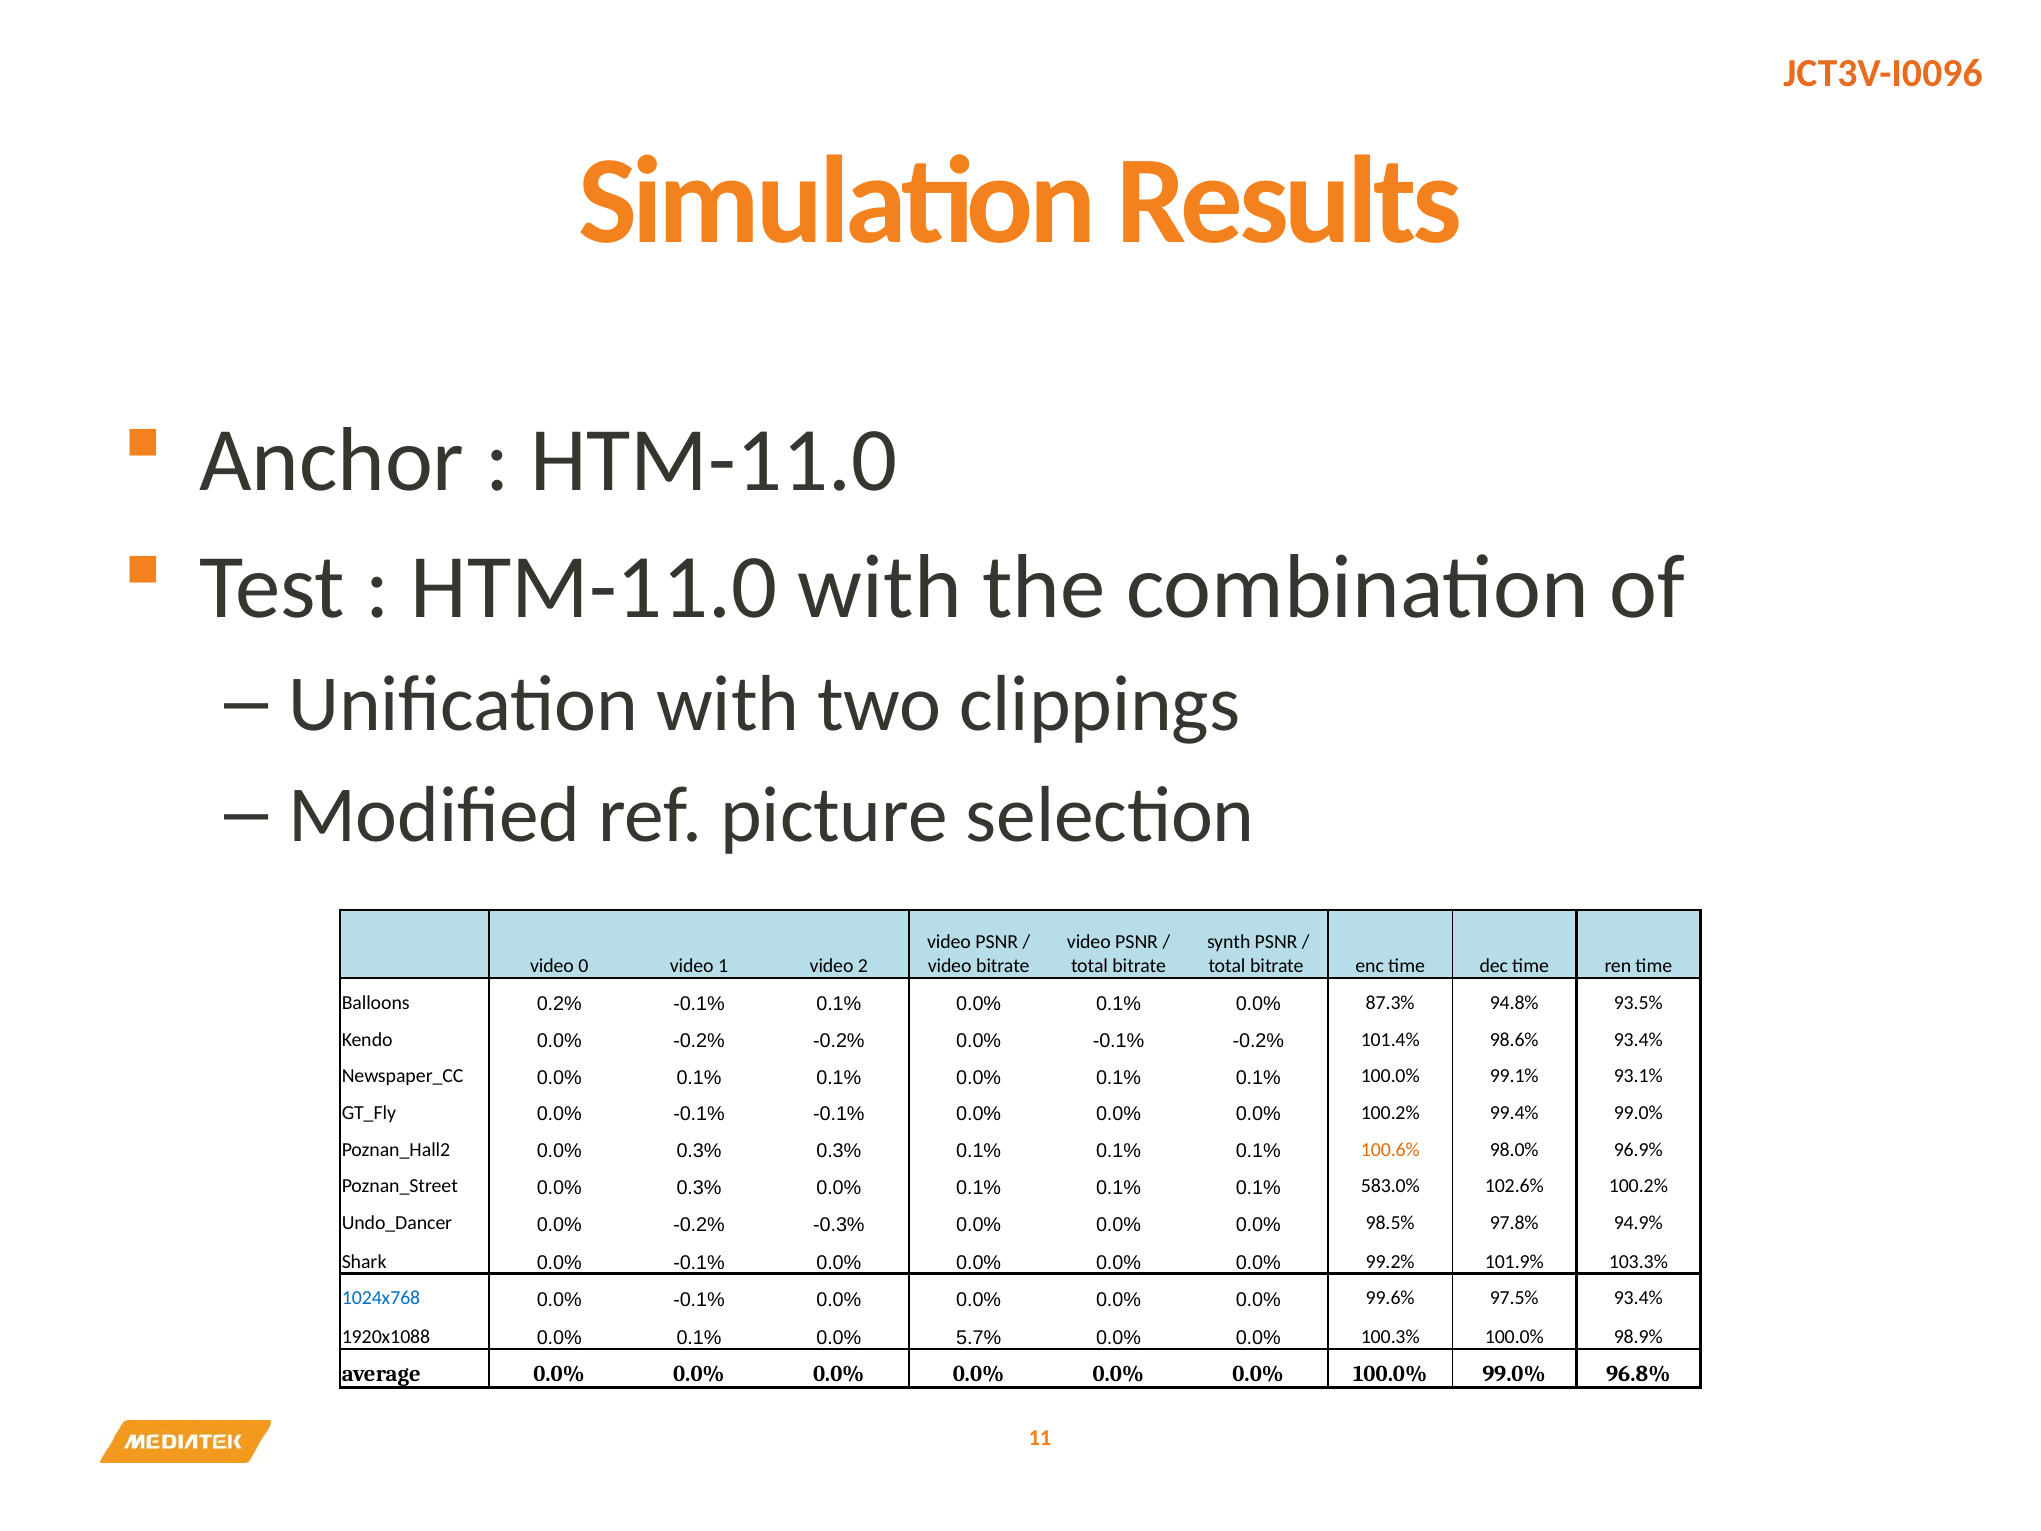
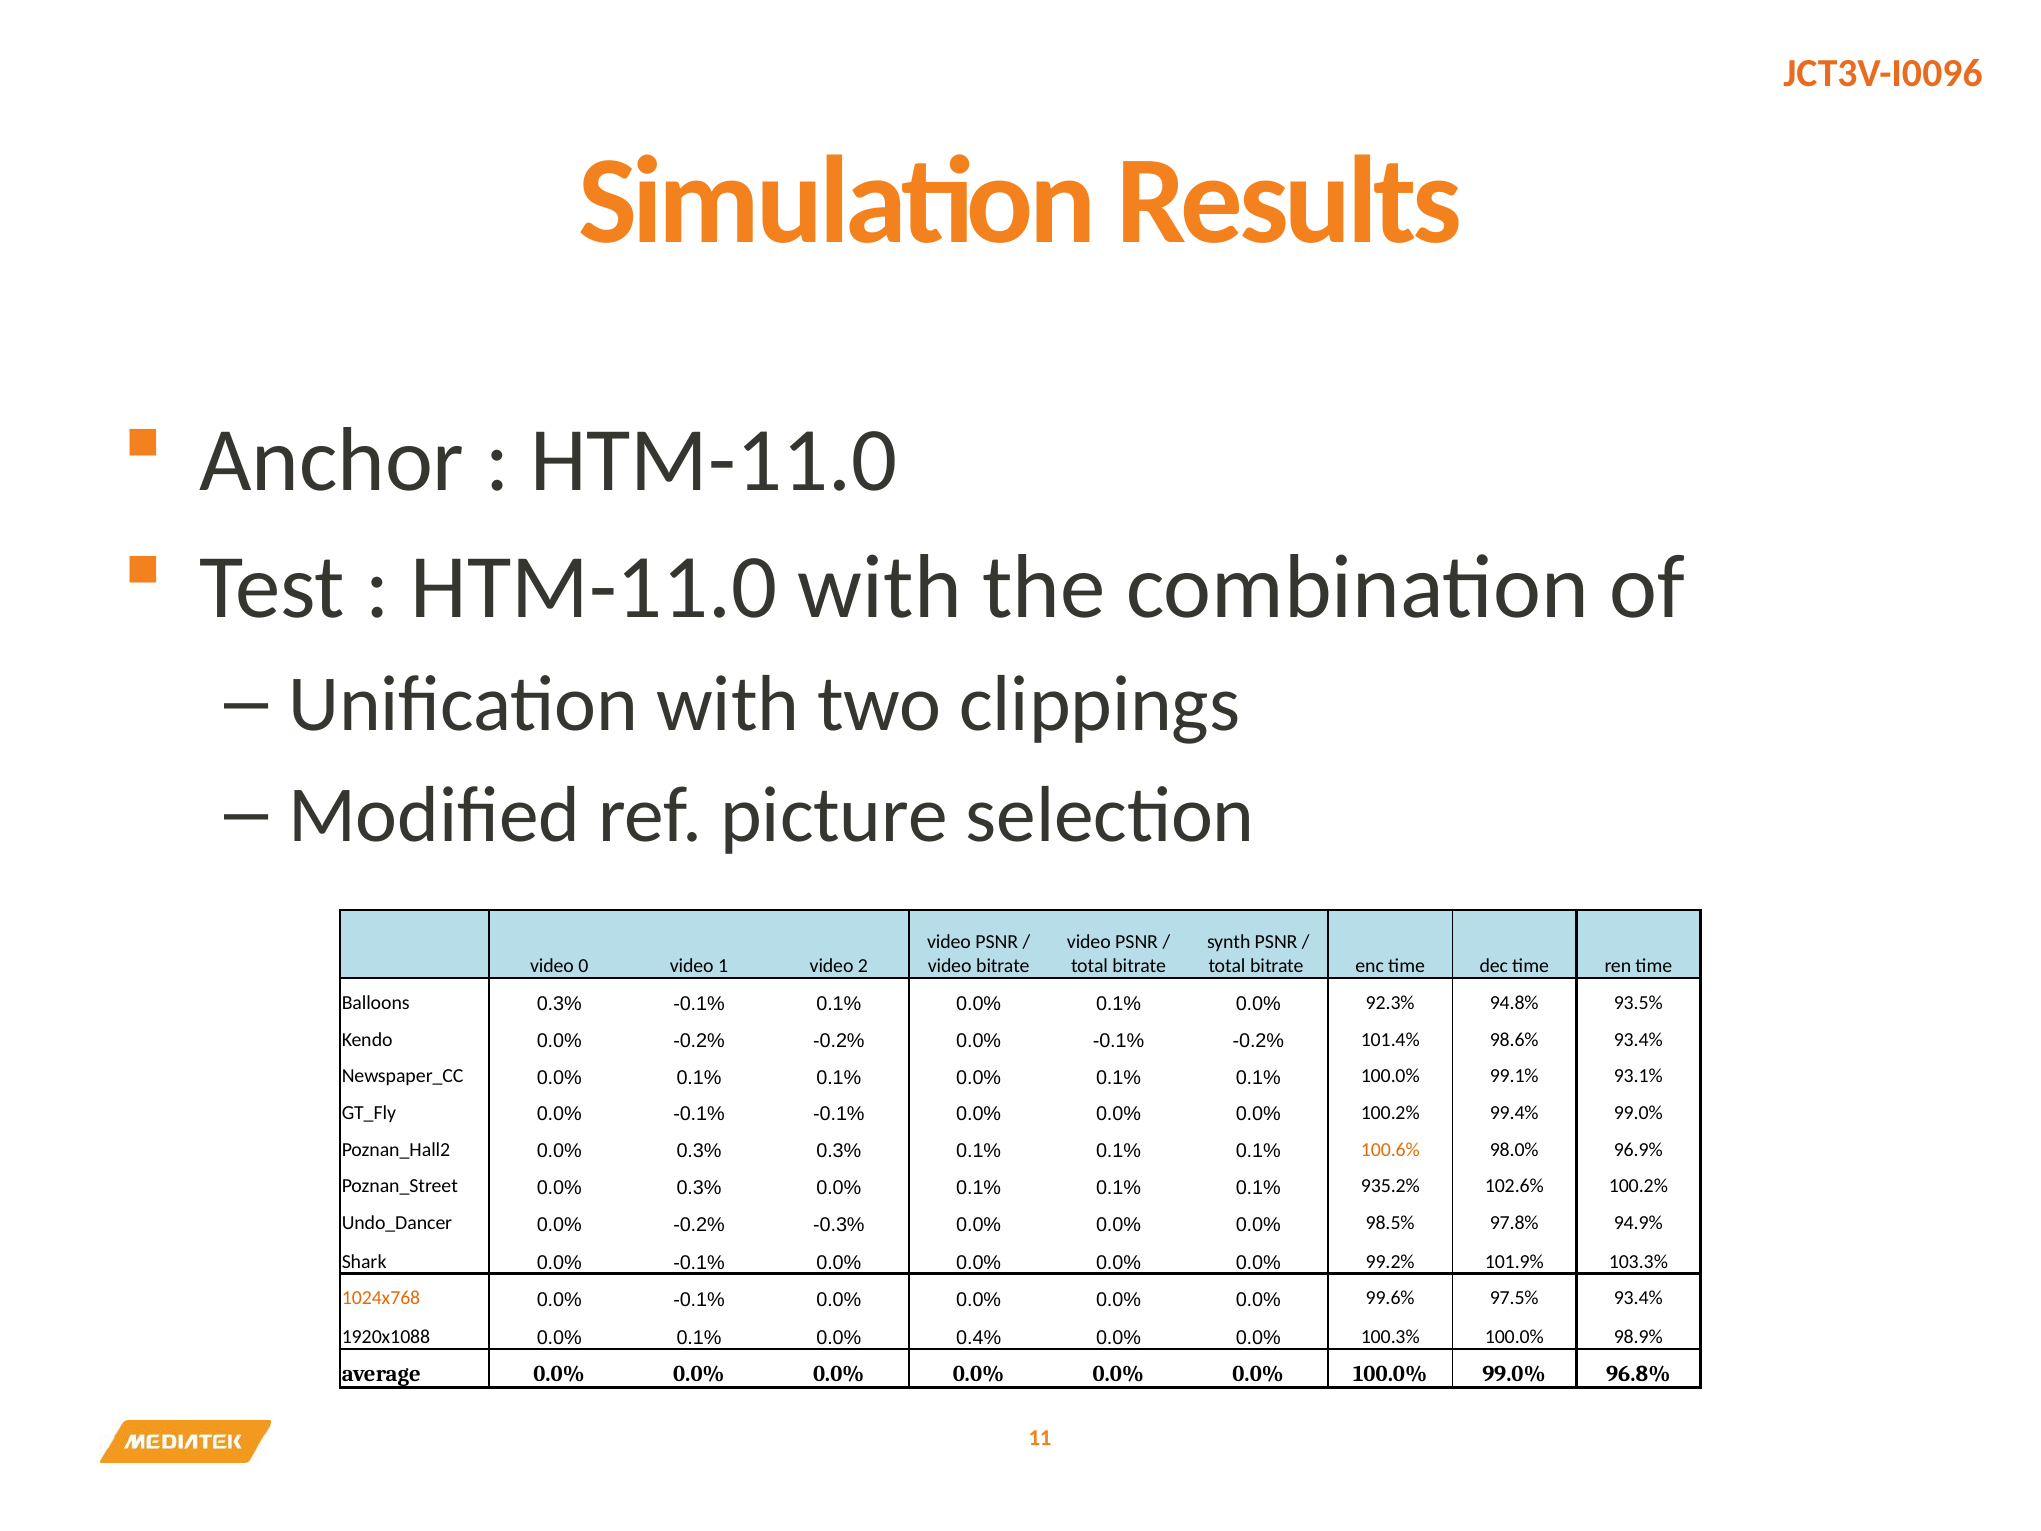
Balloons 0.2%: 0.2% -> 0.3% (559, 1004)
87.3%: 87.3% -> 92.3% (1390, 1003)
583.0%: 583.0% -> 935.2% (1390, 1186)
1024x768 colour: blue -> orange (381, 1298)
5.7%: 5.7% -> 0.4% (979, 1338)
